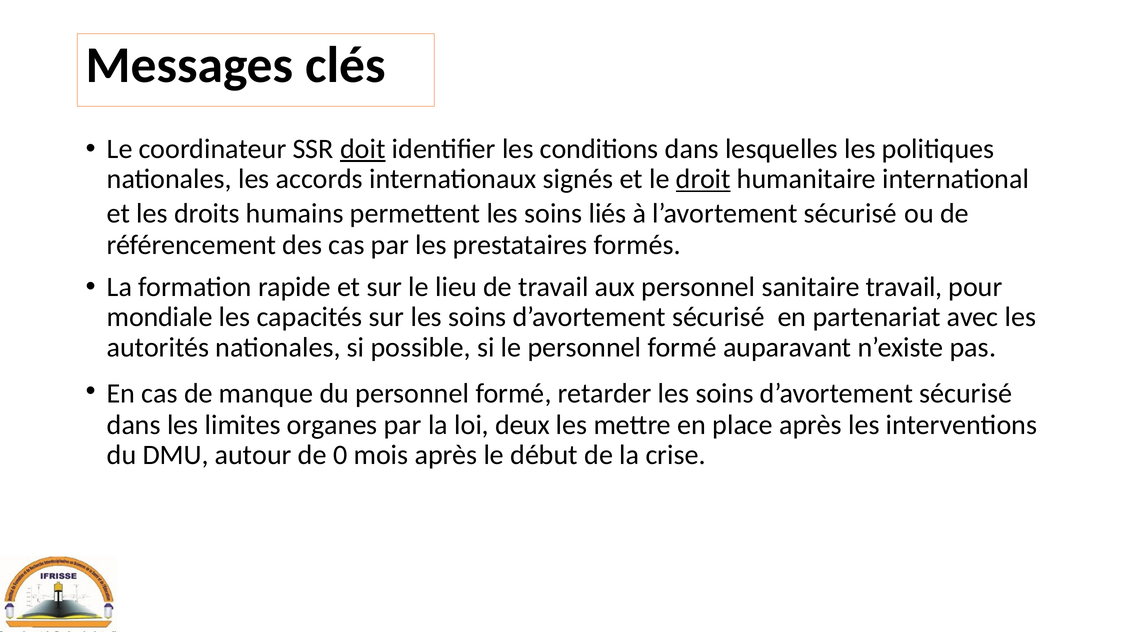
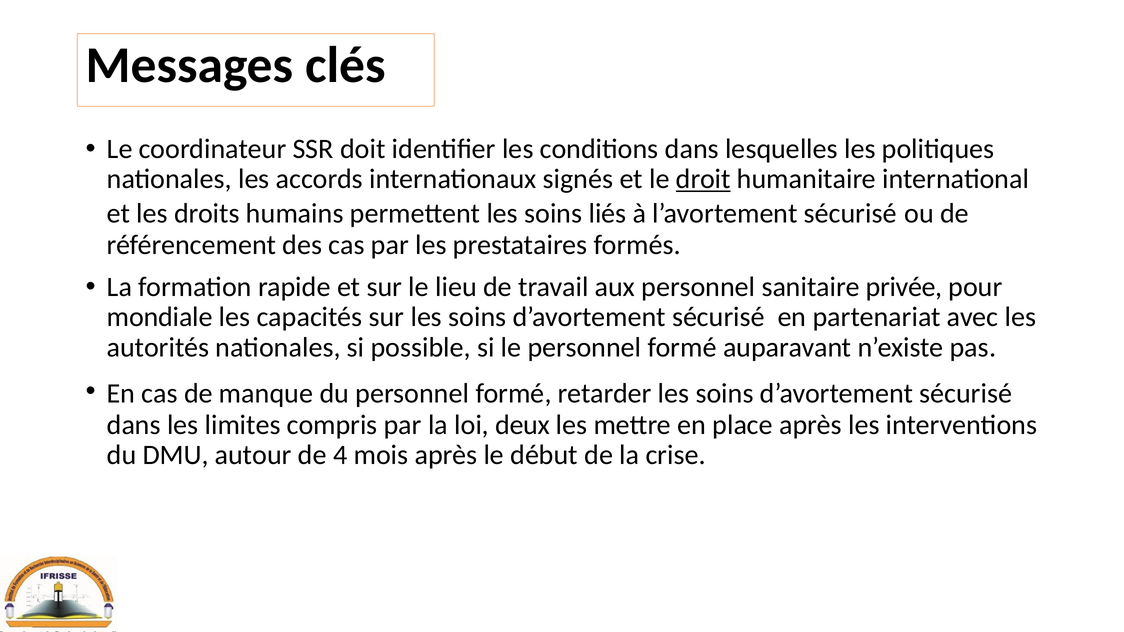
doit underline: present -> none (363, 149)
sanitaire travail: travail -> privée (904, 287)
organes: organes -> compris (332, 425)
0: 0 -> 4 (340, 455)
